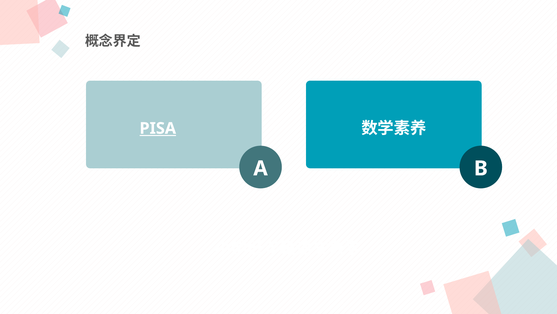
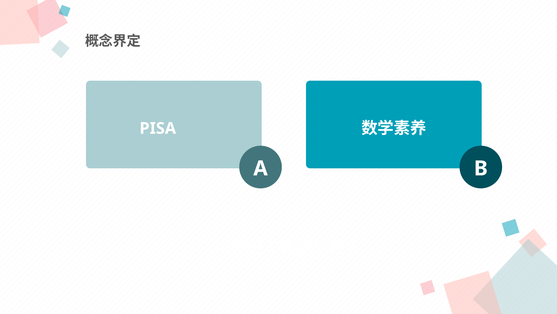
PISA underline: present -> none (158, 128)
